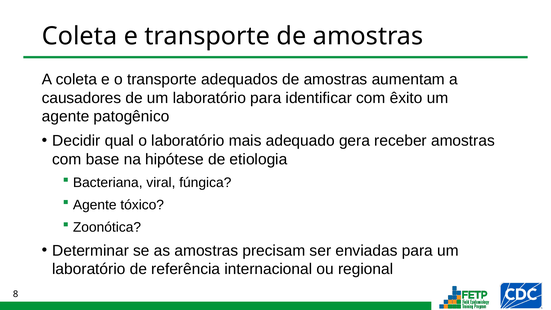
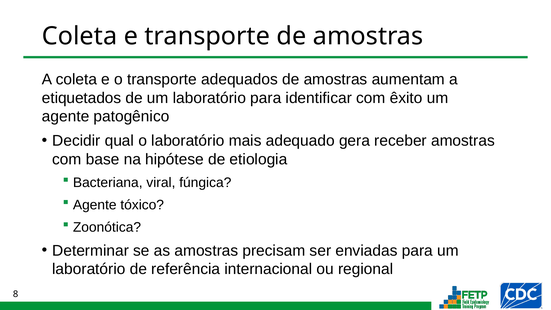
causadores: causadores -> etiquetados (82, 98)
